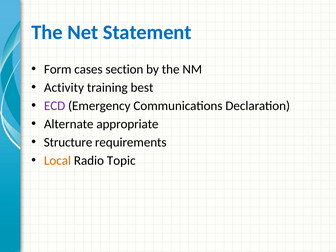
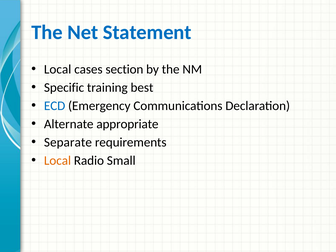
Form: Form -> Local (58, 69)
Activity: Activity -> Specific (64, 87)
ECD colour: purple -> blue (55, 106)
Structure: Structure -> Separate (68, 142)
Topic: Topic -> Small (121, 161)
